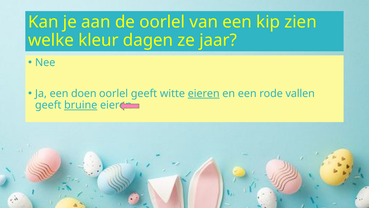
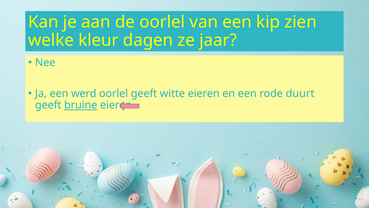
doen: doen -> werd (84, 93)
eieren underline: present -> none (204, 93)
vallen: vallen -> duurt (300, 93)
